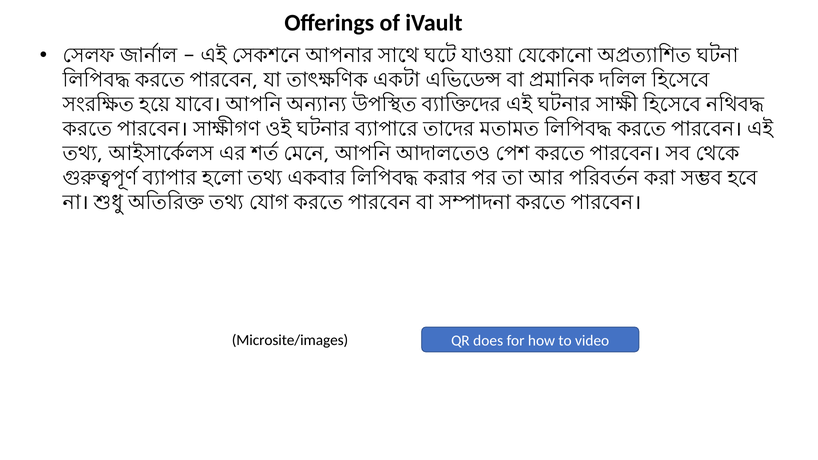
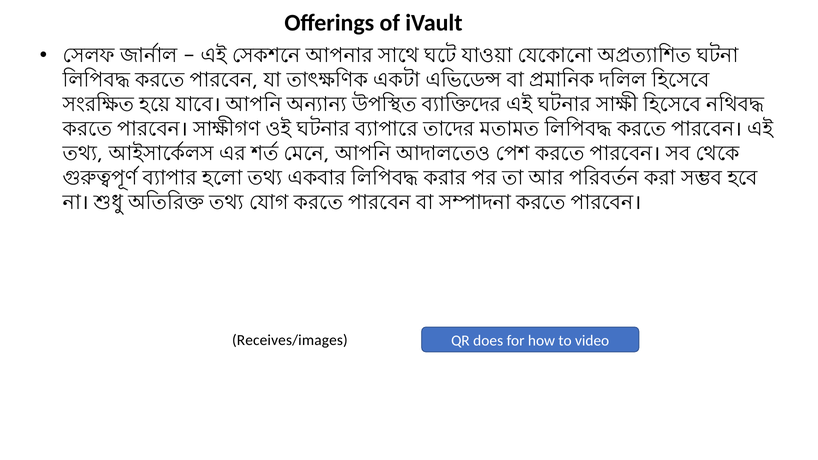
Microsite/images: Microsite/images -> Receives/images (290, 340)
